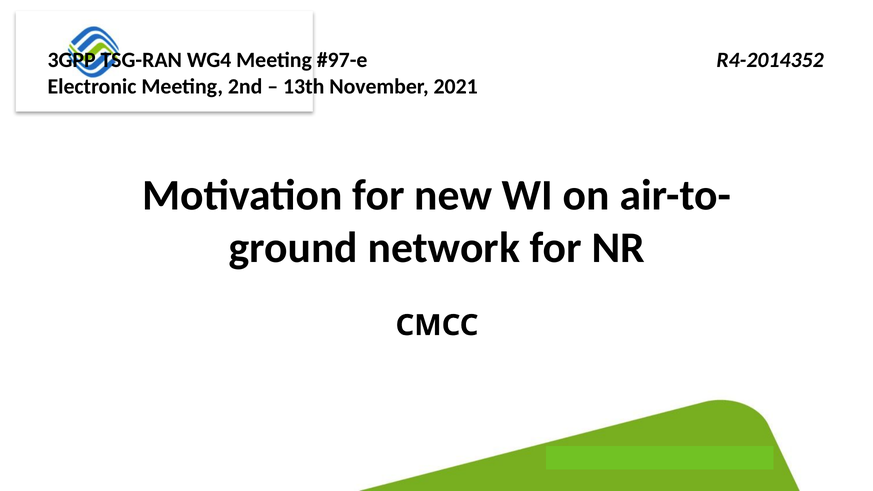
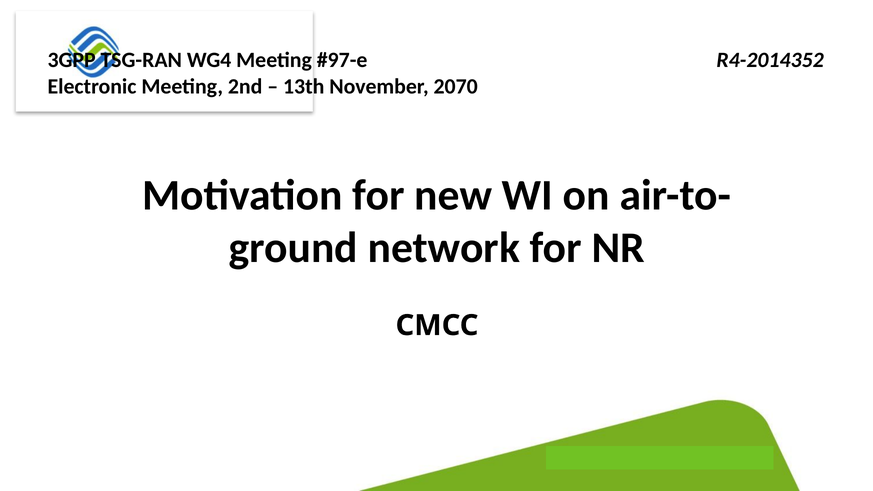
2021: 2021 -> 2070 (456, 86)
